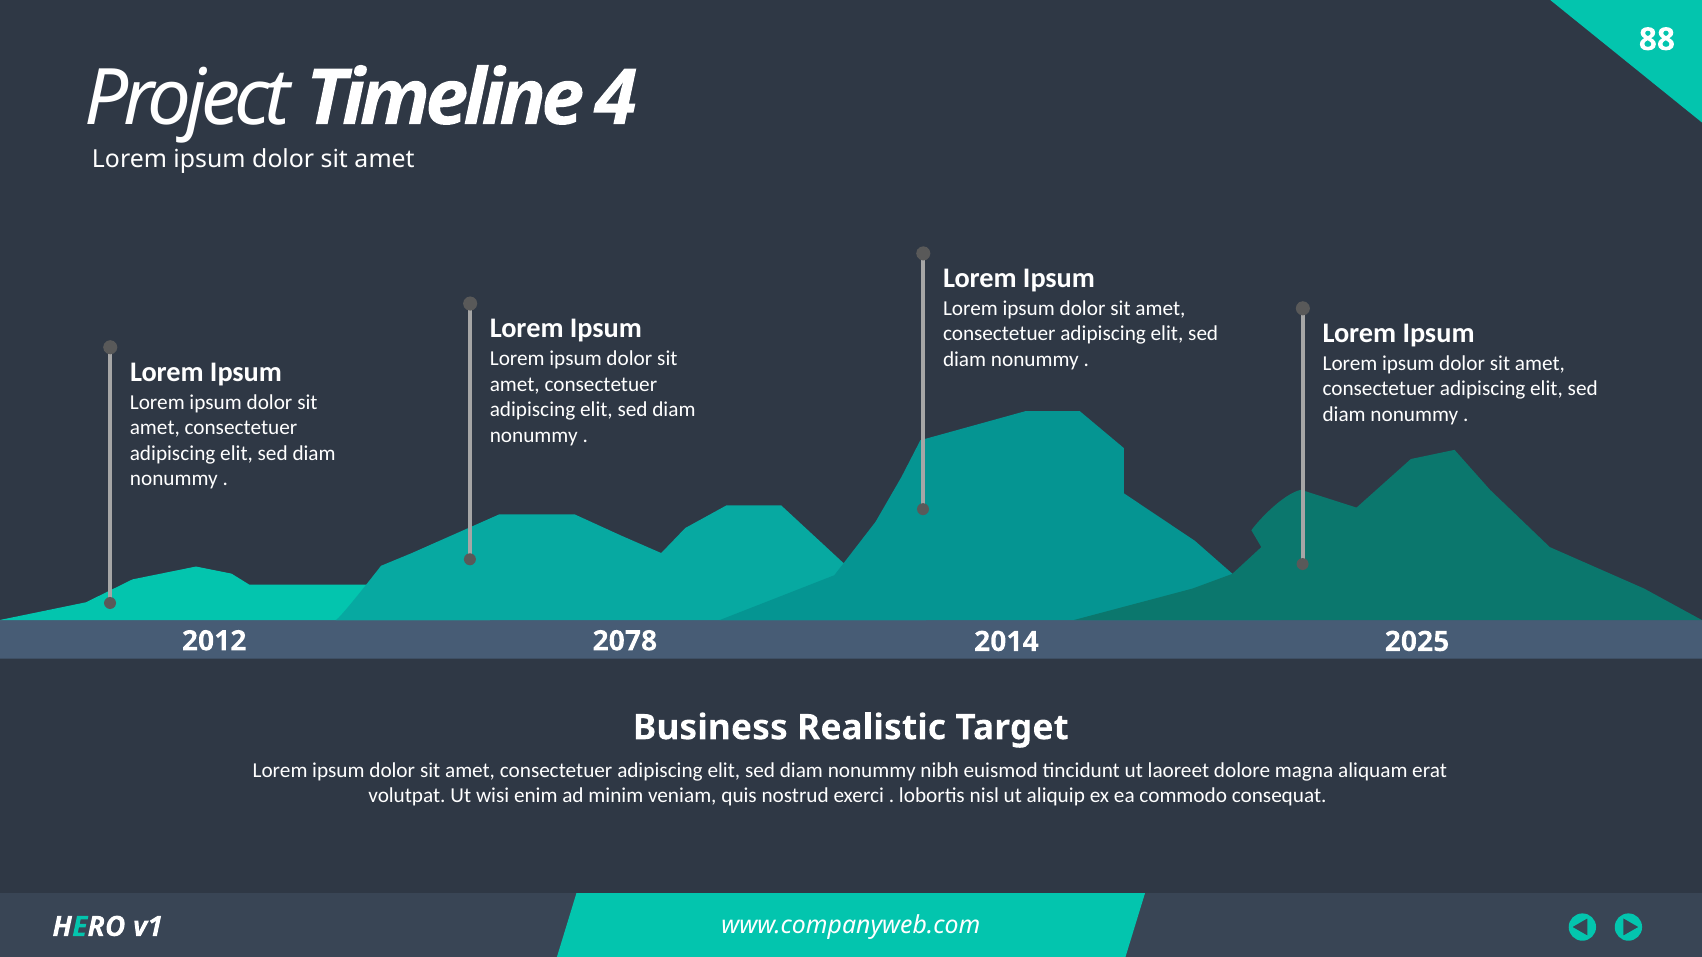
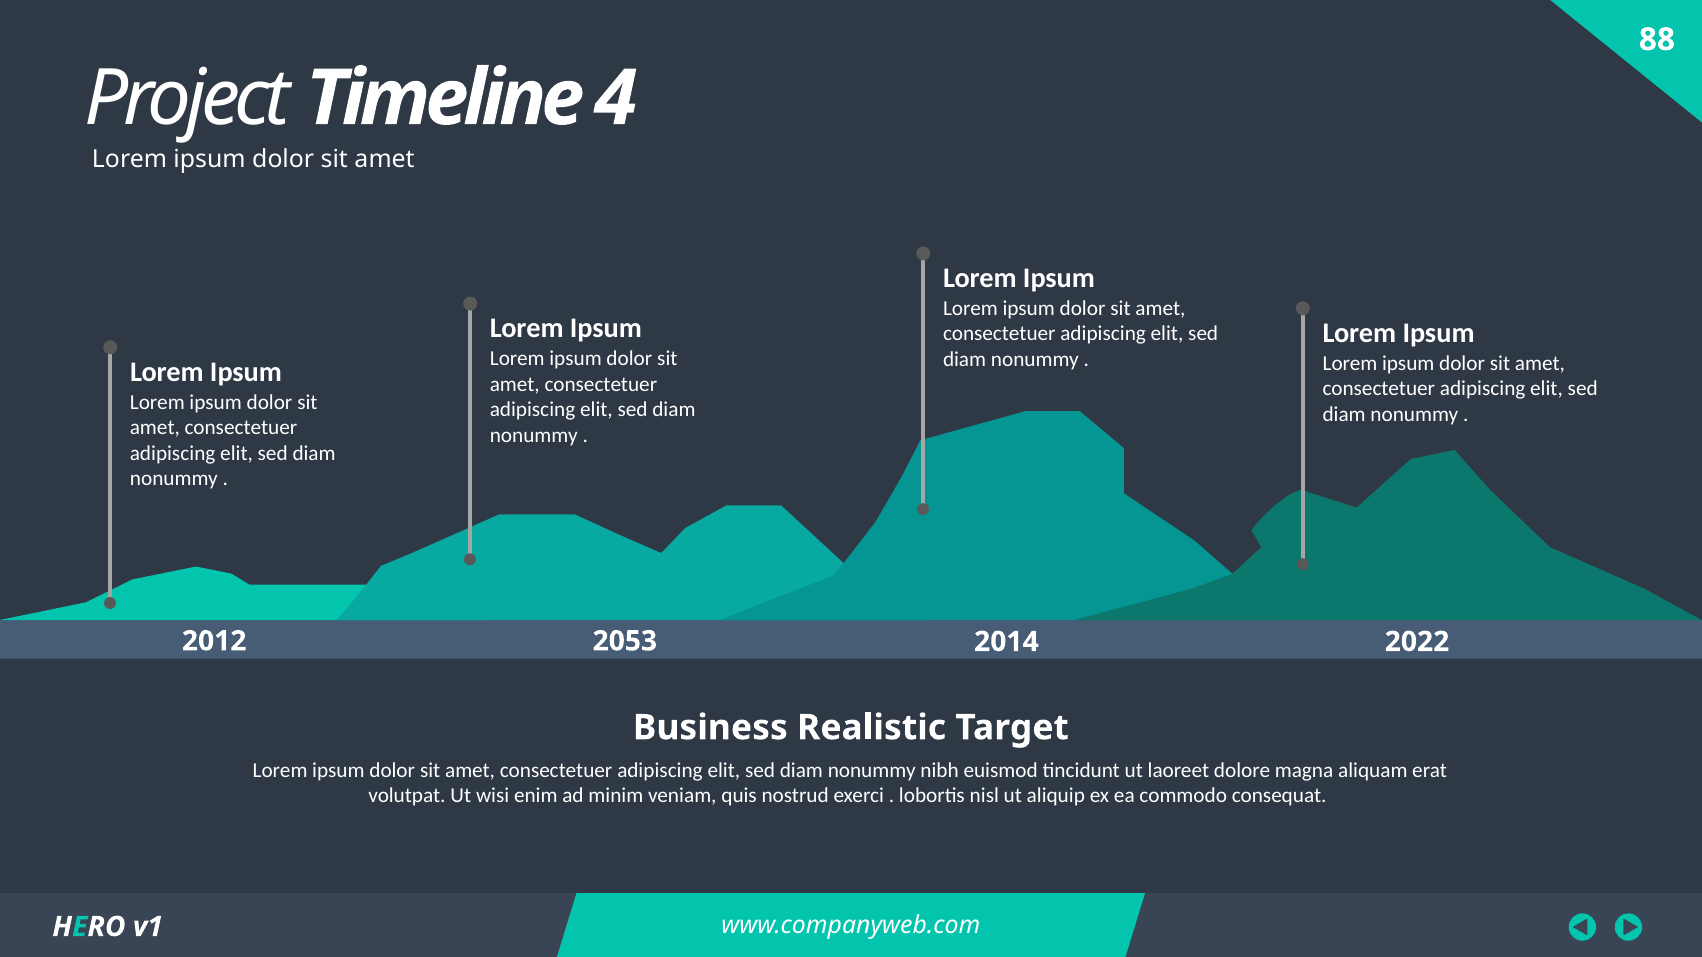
2078: 2078 -> 2053 (625, 641)
2025: 2025 -> 2022 (1417, 642)
